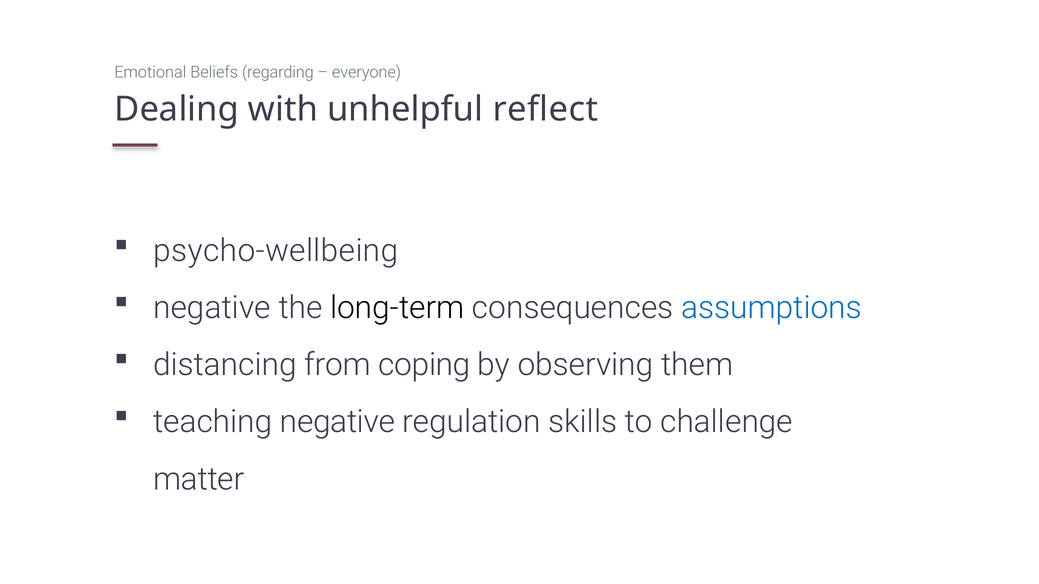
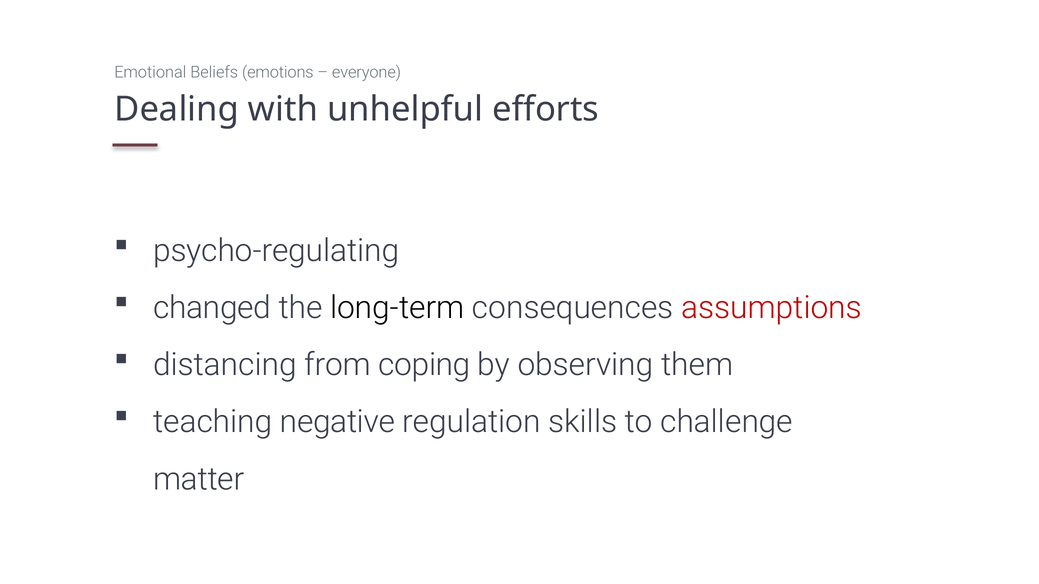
regarding: regarding -> emotions (278, 72)
reflect: reflect -> efforts (546, 110)
psycho-wellbeing: psycho-wellbeing -> psycho-regulating (276, 251)
negative: negative -> changed (212, 308)
assumptions colour: blue -> red (772, 308)
